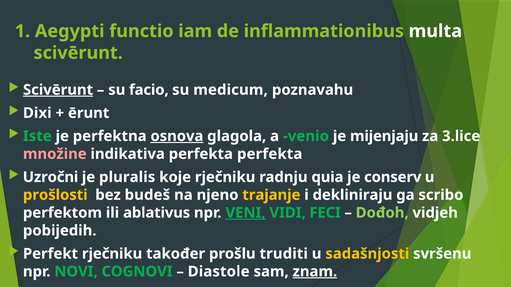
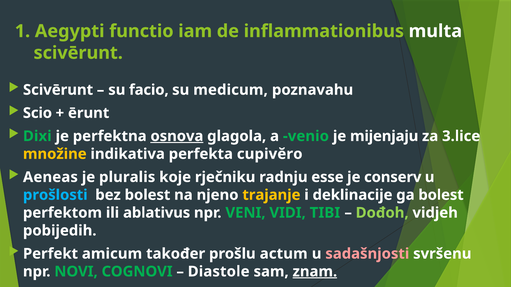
Scivērunt underline: present -> none (58, 90)
Dixi: Dixi -> Scio (37, 113)
Iste: Iste -> Dixi (37, 136)
množine colour: pink -> yellow (55, 154)
perfekta perfekta: perfekta -> cupivĕro (270, 154)
Uzročni: Uzročni -> Aeneas (50, 177)
quia: quia -> esse (327, 177)
prošlosti colour: yellow -> light blue (55, 195)
bez budeš: budeš -> bolest (147, 195)
dekliniraju: dekliniraju -> deklinacije (353, 195)
ga scribo: scribo -> bolest (441, 195)
VENI underline: present -> none (245, 213)
FECI: FECI -> TIBI (325, 213)
Perfekt rječniku: rječniku -> amicum (112, 254)
truditi: truditi -> actum (284, 254)
sadašnjosti colour: yellow -> pink (367, 254)
